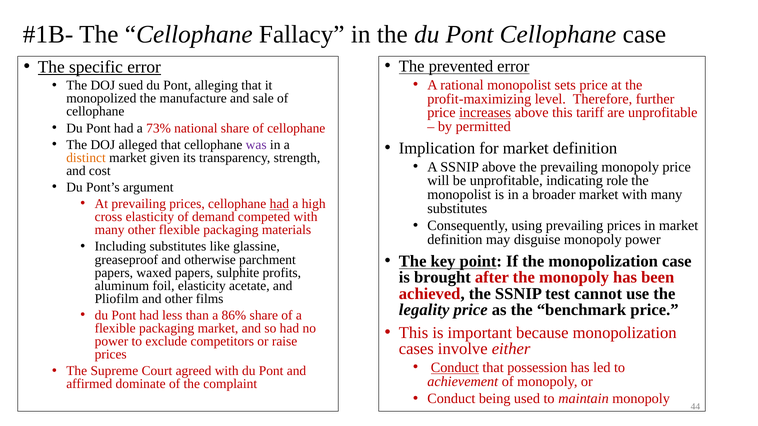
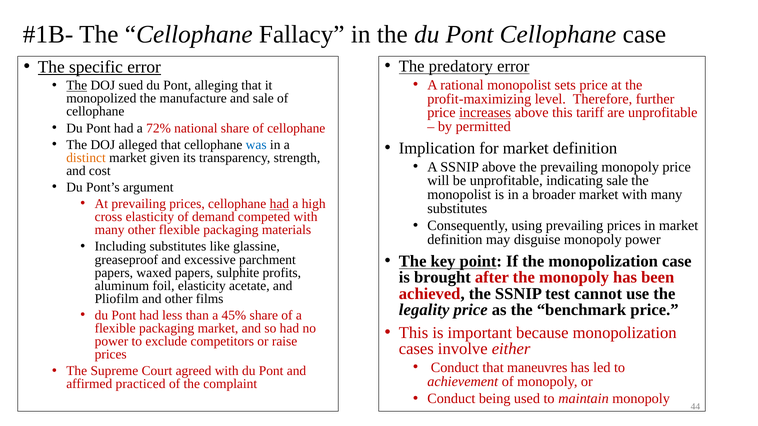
prevented: prevented -> predatory (461, 67)
The underline: none -> present (77, 86)
73%: 73% -> 72% (159, 128)
was colour: purple -> blue (256, 145)
indicating role: role -> sale (617, 181)
otherwise: otherwise -> excessive (210, 260)
86%: 86% -> 45% (234, 316)
Conduct underline: present -> none (455, 368)
possession: possession -> maneuvres (537, 368)
dominate: dominate -> practiced (141, 384)
